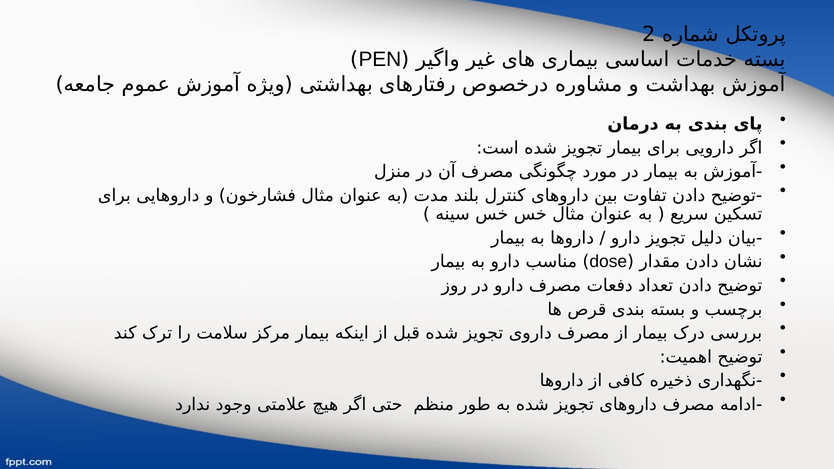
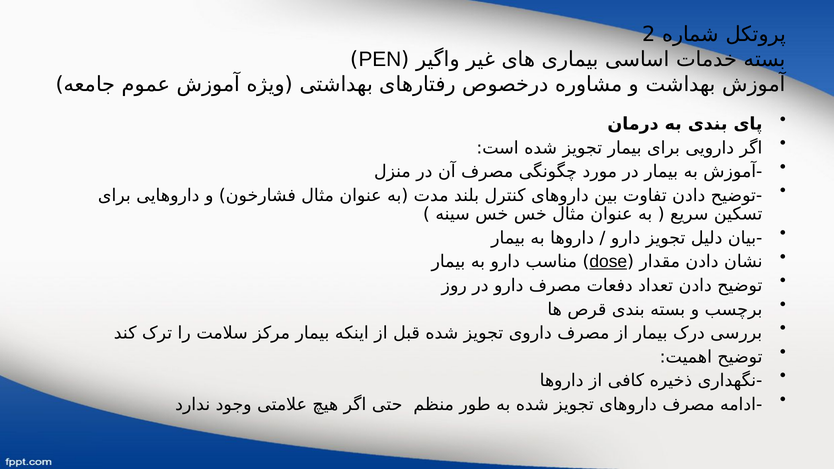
dose underline: none -> present (608, 262)
